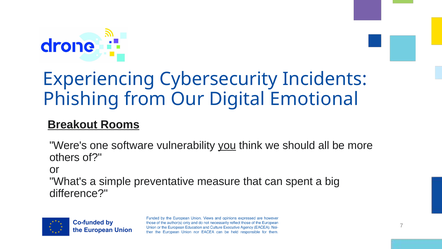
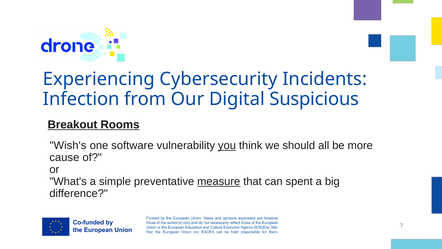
Phishing: Phishing -> Infection (81, 99)
Emotional: Emotional -> Suspicious (314, 99)
Were's: Were's -> Wish's (68, 145)
others: others -> cause (64, 157)
measure underline: none -> present (219, 181)
